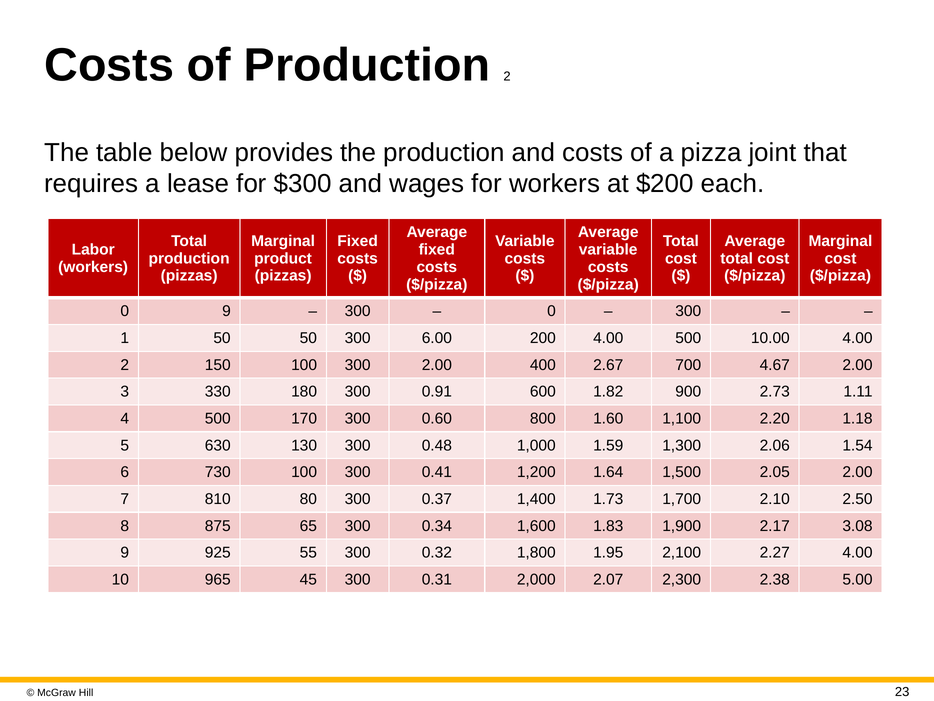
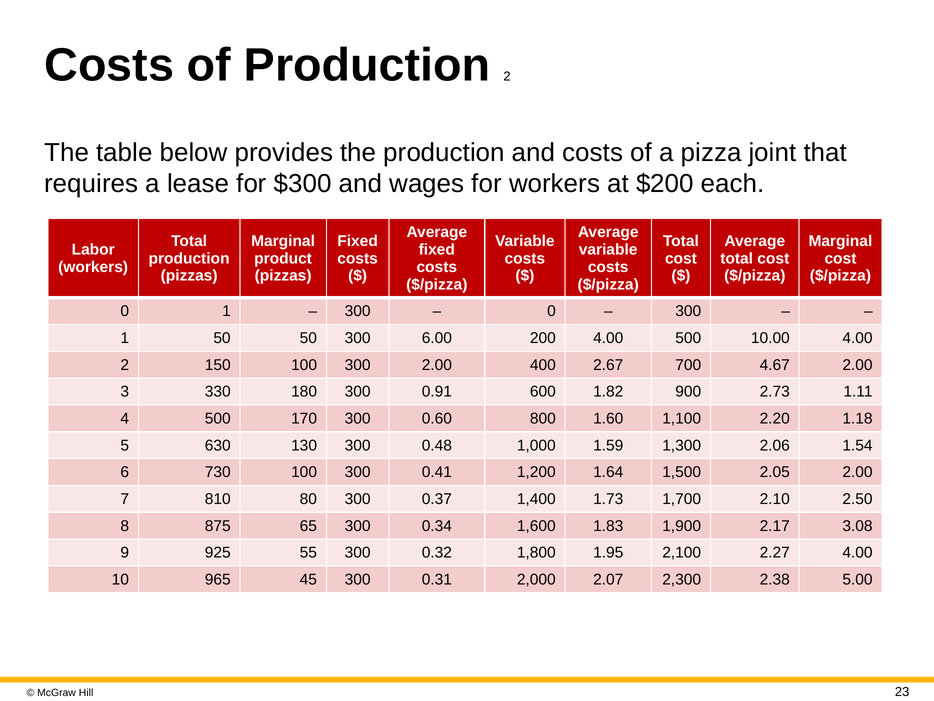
0 9: 9 -> 1 (226, 311)
